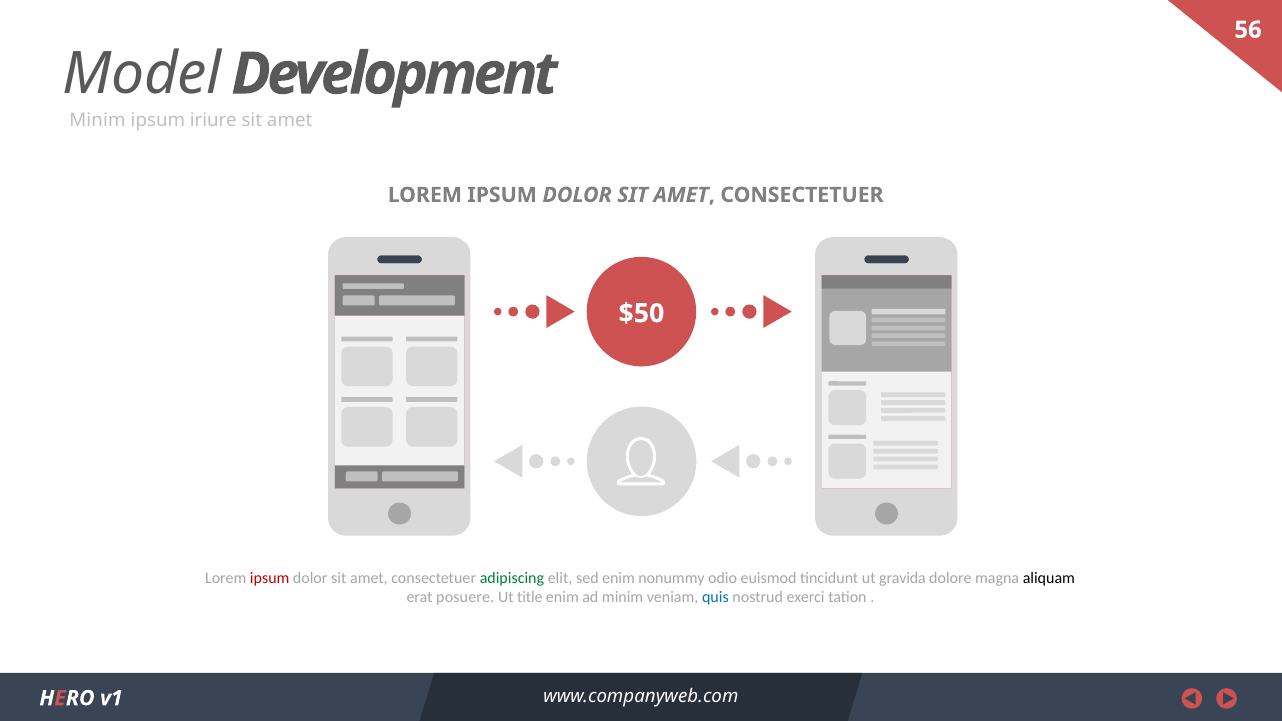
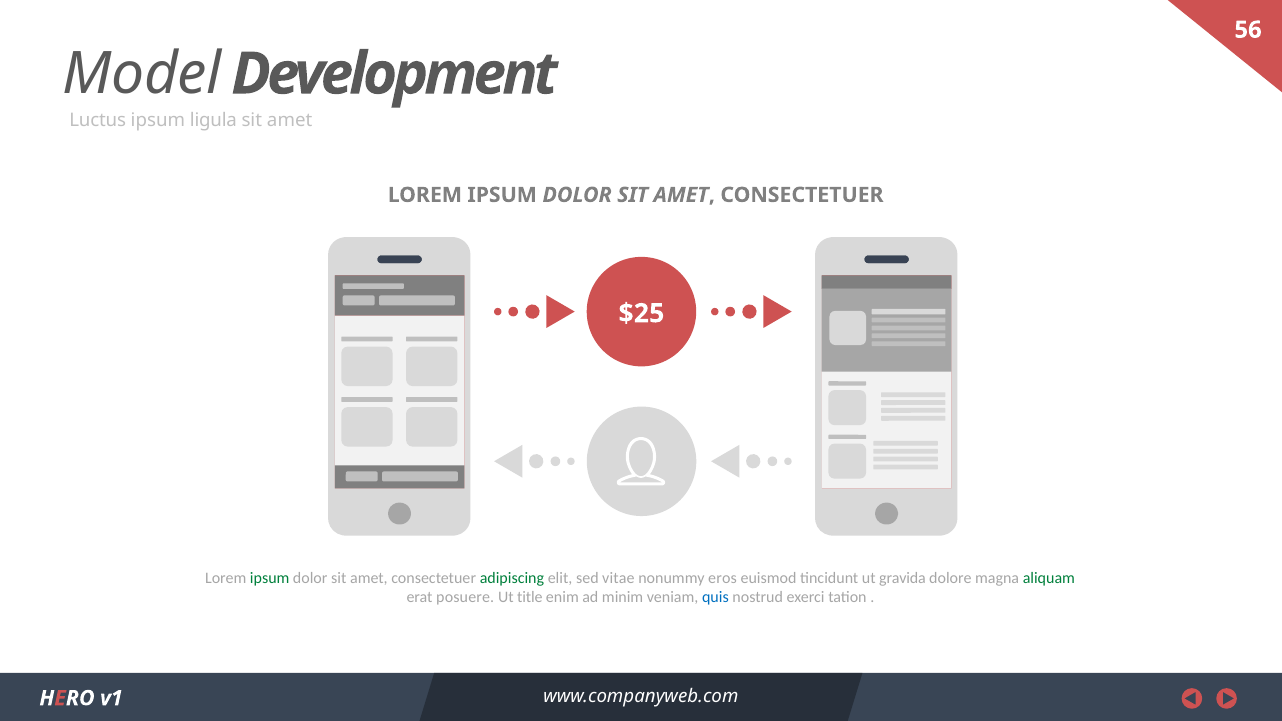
Minim: Minim -> Luctus (98, 120)
iriure: iriure -> ligula (213, 120)
$50: $50 -> $25 (641, 314)
ipsum colour: red -> green (270, 578)
sed enim: enim -> vitae (618, 578)
odio: odio -> eros (723, 578)
aliquam colour: black -> green (1049, 578)
